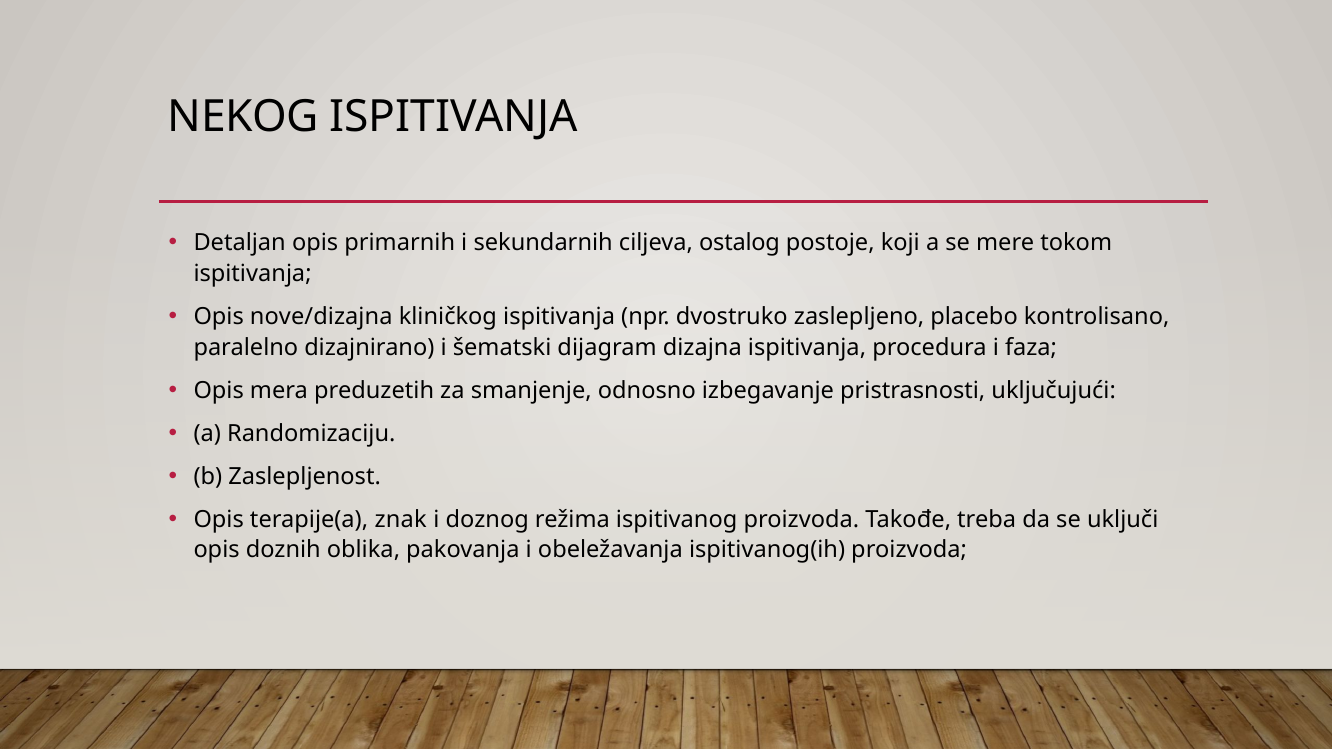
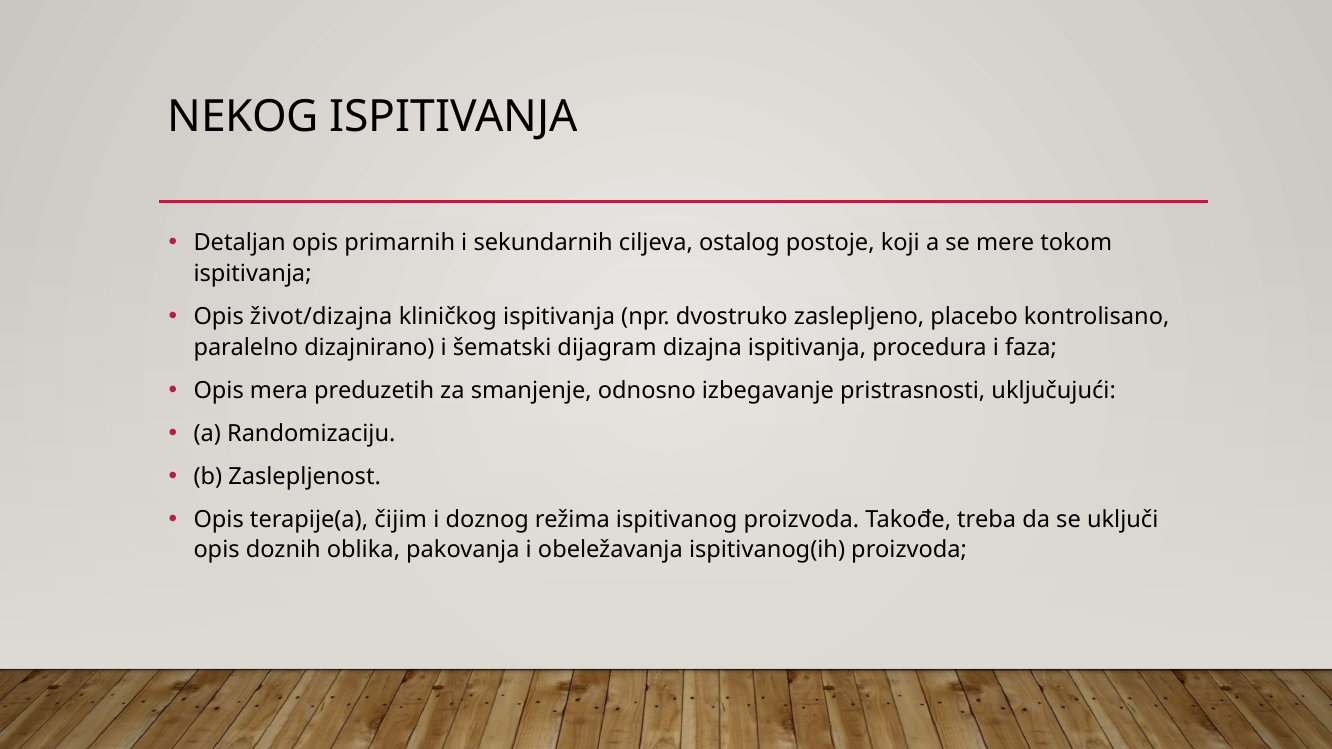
nove/dizajna: nove/dizajna -> život/dizajna (321, 317)
znak: znak -> čijim (401, 520)
